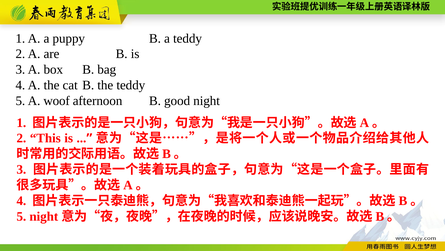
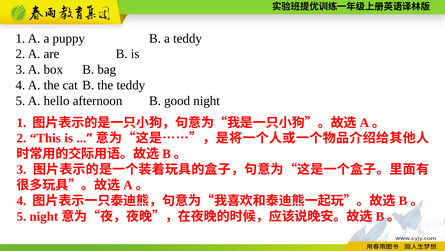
woof: woof -> hello (57, 101)
